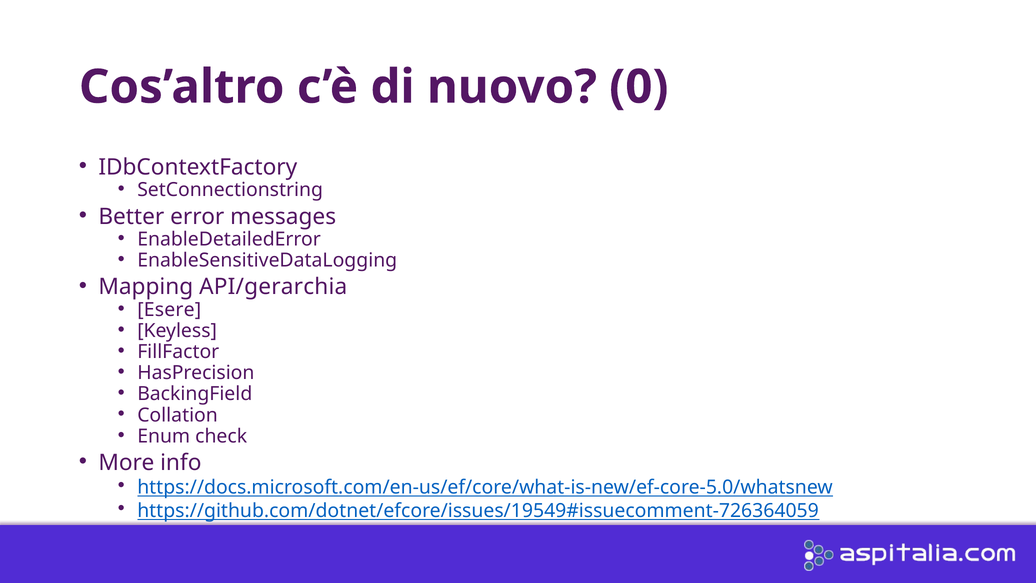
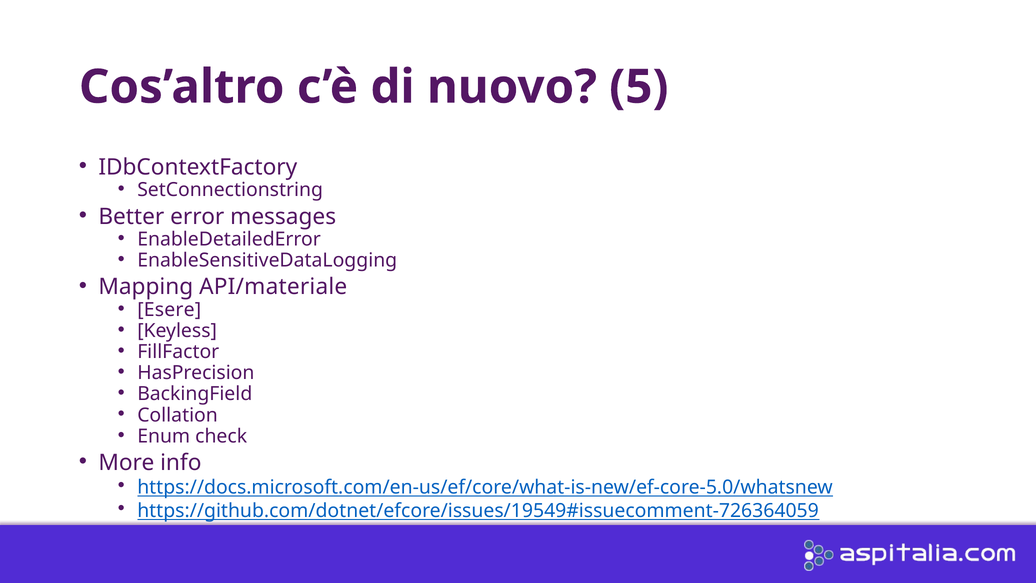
0: 0 -> 5 (639, 87)
API/gerarchia: API/gerarchia -> API/materiale (273, 287)
